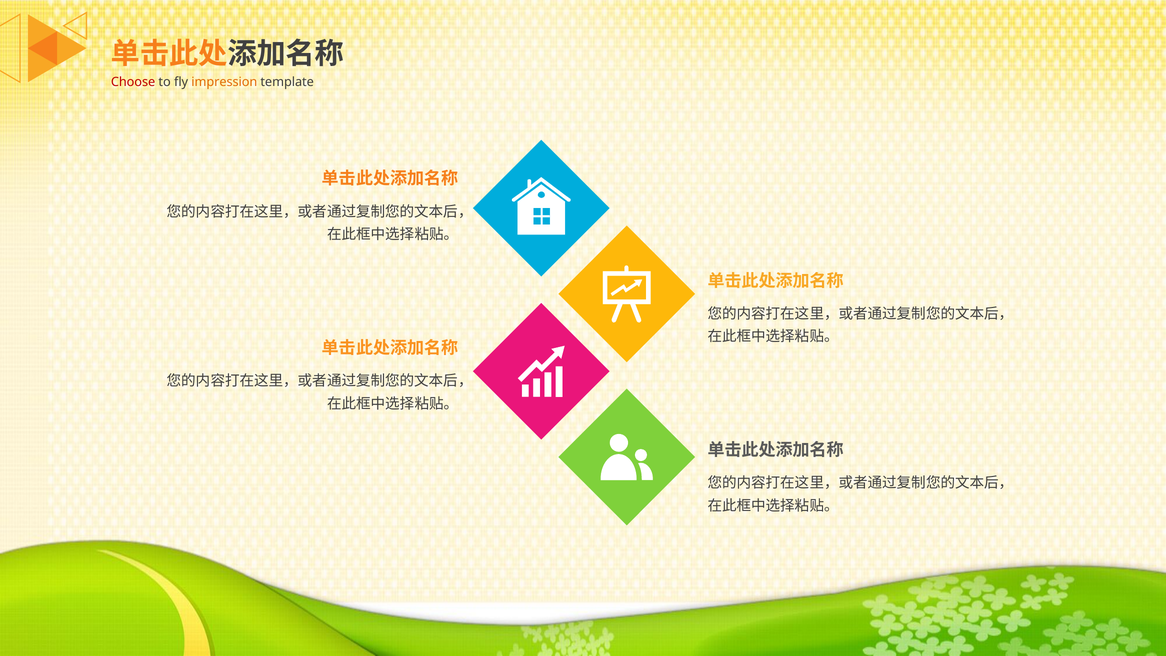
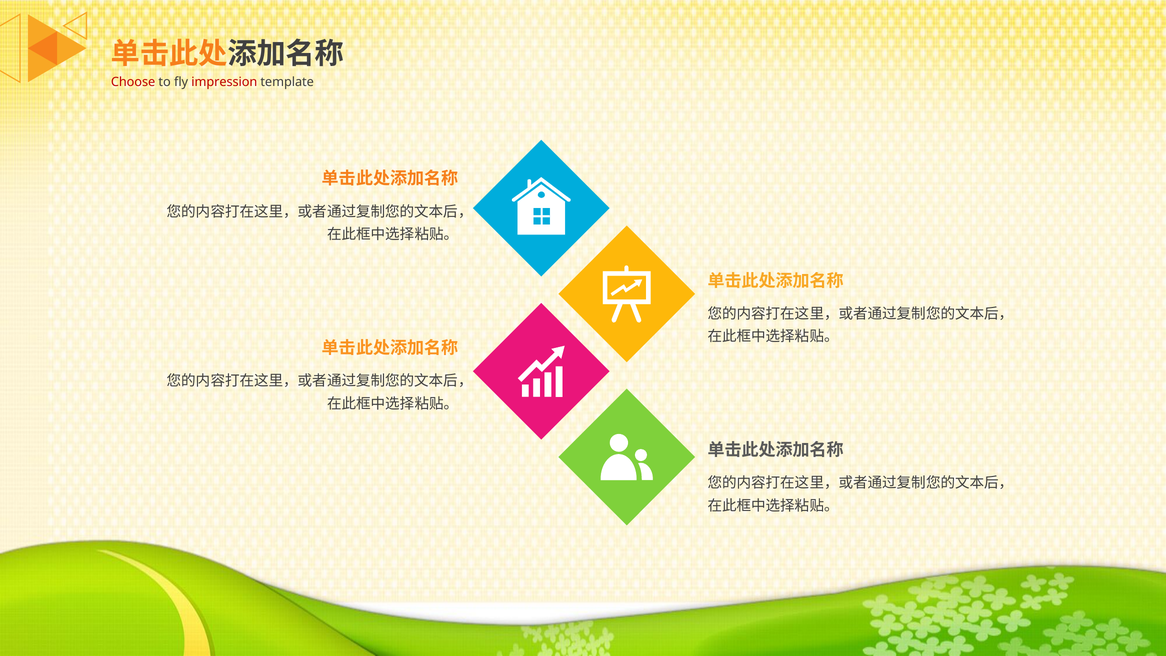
impression colour: orange -> red (224, 82)
